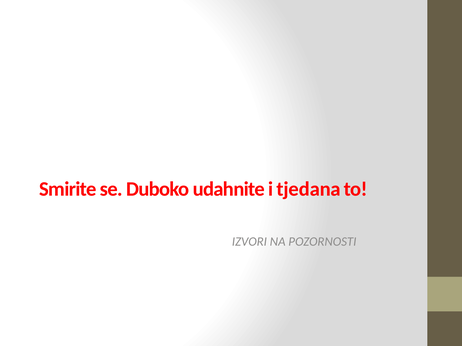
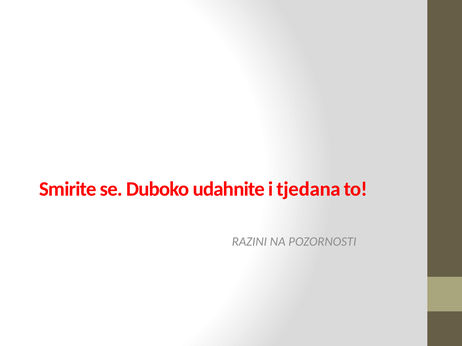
IZVORI: IZVORI -> RAZINI (249, 242)
